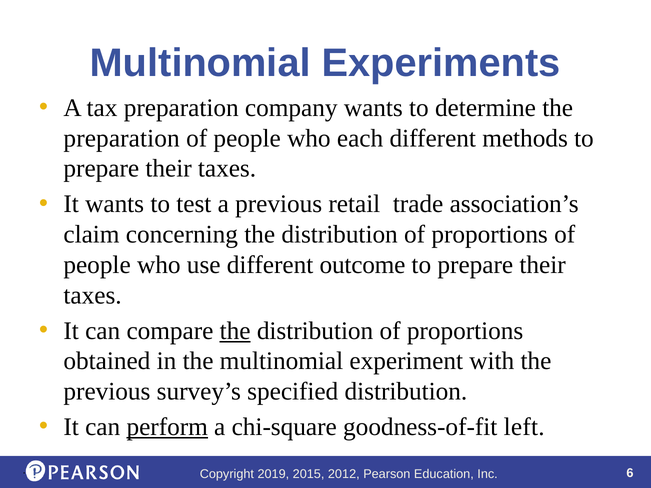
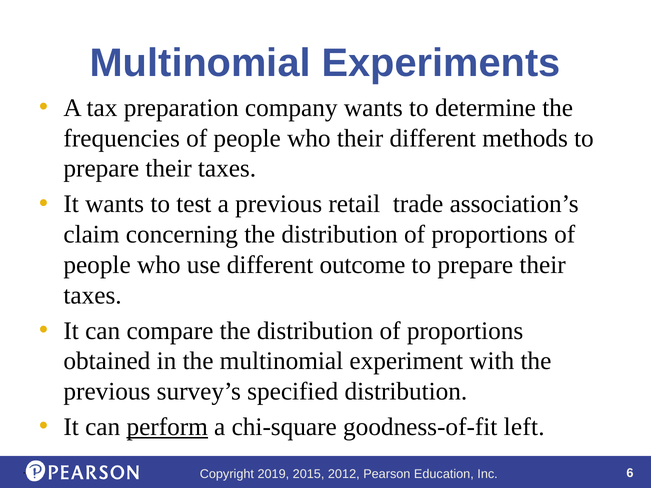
preparation: preparation -> frequencies (122, 138)
who each: each -> their (360, 138)
the underline: present -> none (235, 331)
